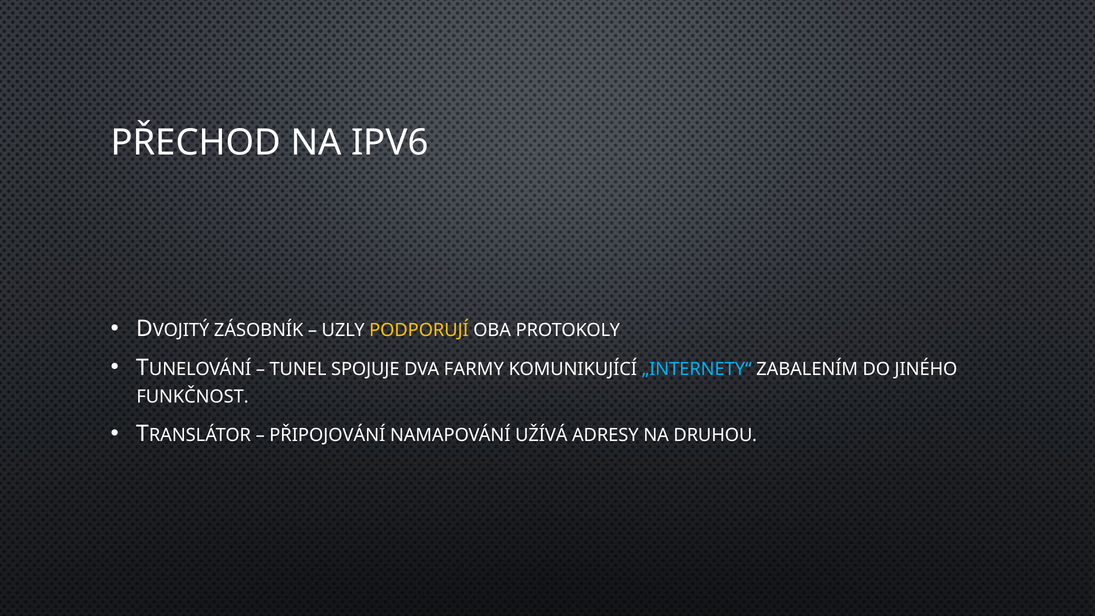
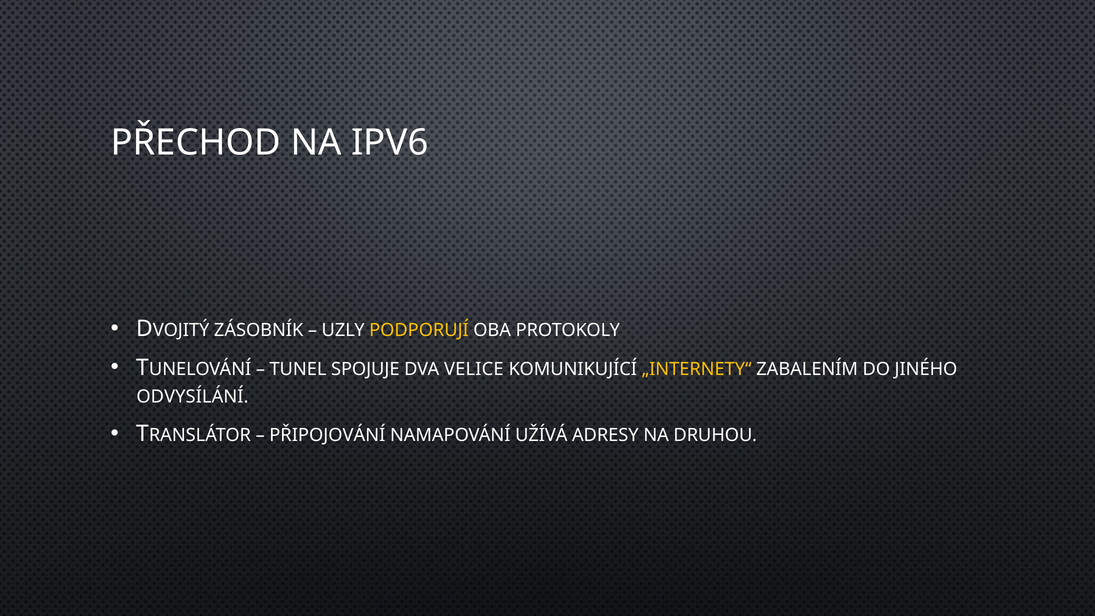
FARMY: FARMY -> VELICE (474, 369)
„INTERNETY“ colour: light blue -> yellow (697, 369)
FUNKČNOST: FUNKČNOST -> ODVYSÍLÁNÍ (192, 397)
